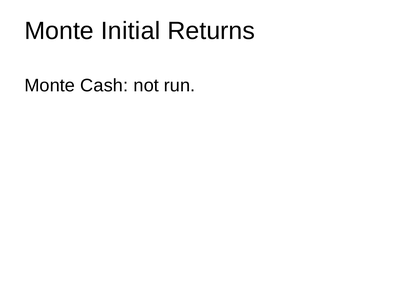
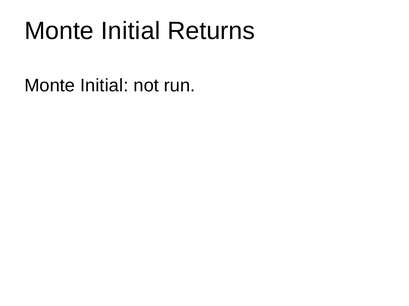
Cash: Cash -> Initial (104, 86)
